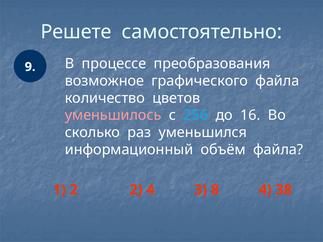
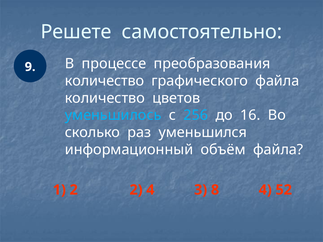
возможное: возможное -> количество (104, 81)
уменьшилось colour: pink -> light blue (113, 115)
38: 38 -> 52 (284, 190)
